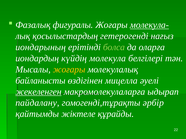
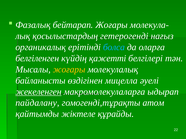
фигуралы: фигуралы -> бейтарап (73, 25)
молекула- underline: present -> none (149, 25)
иондарының: иондарының -> органикалық (41, 47)
болса colour: light green -> light blue (114, 47)
иондардың: иондардың -> белгіленген (37, 59)
молекула: молекула -> қажетті (108, 59)
әрбір: әрбір -> атом (153, 103)
